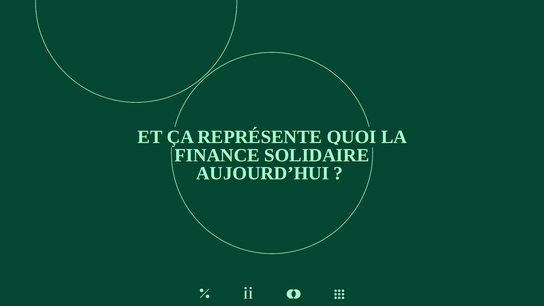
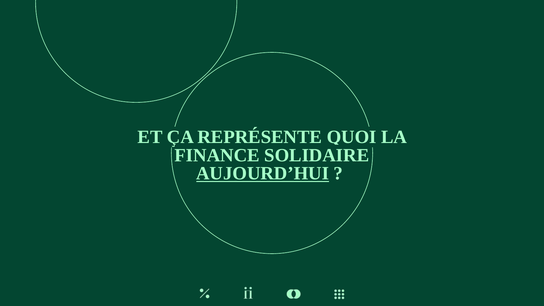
AUJOURD’HUI underline: none -> present (263, 173)
